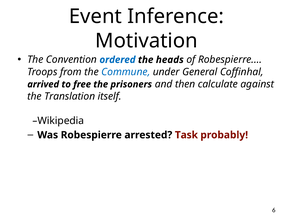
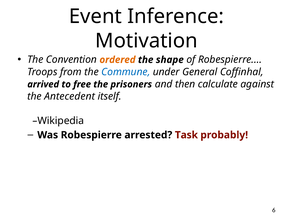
ordered colour: blue -> orange (117, 60)
heads: heads -> shape (170, 60)
Translation: Translation -> Antecedent (70, 96)
